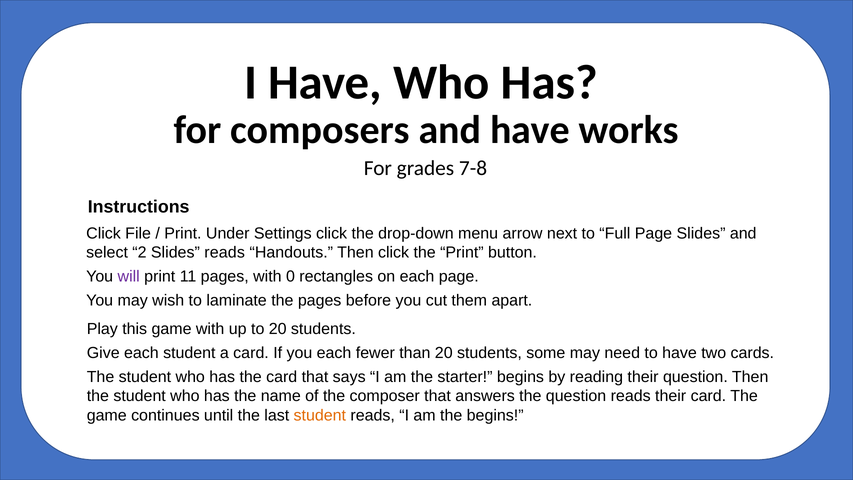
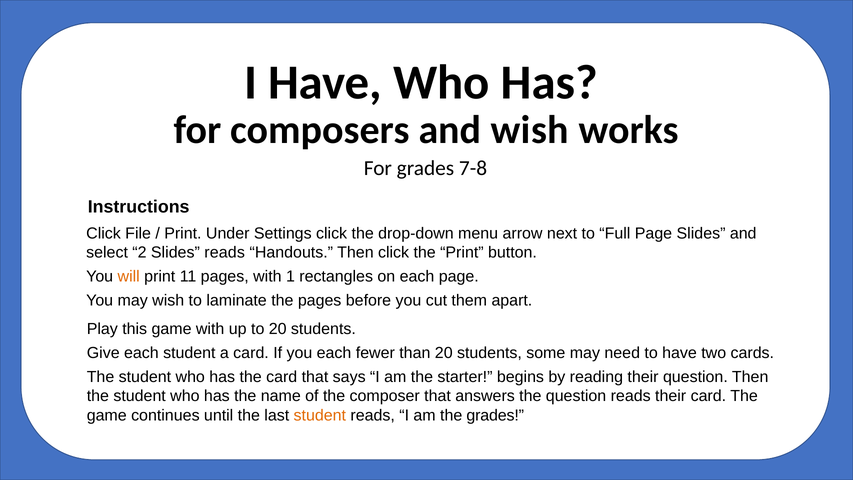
and have: have -> wish (530, 130)
will colour: purple -> orange (129, 276)
0: 0 -> 1 (290, 276)
the begins: begins -> grades (495, 415)
